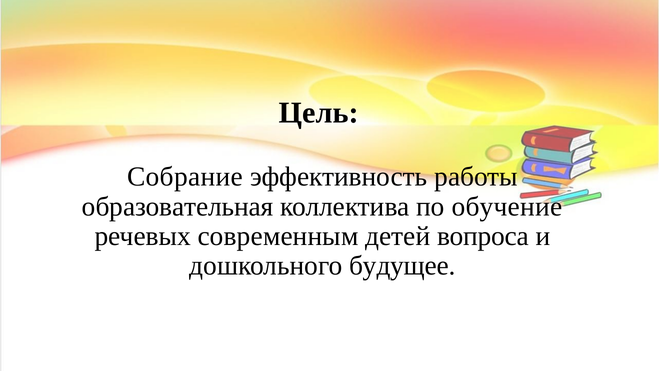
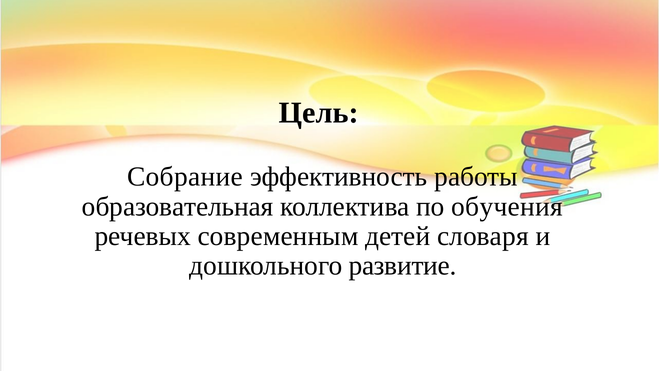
обучение: обучение -> обучения (507, 206)
вопроса: вопроса -> словаря (483, 236)
будущее: будущее -> развитие (403, 266)
